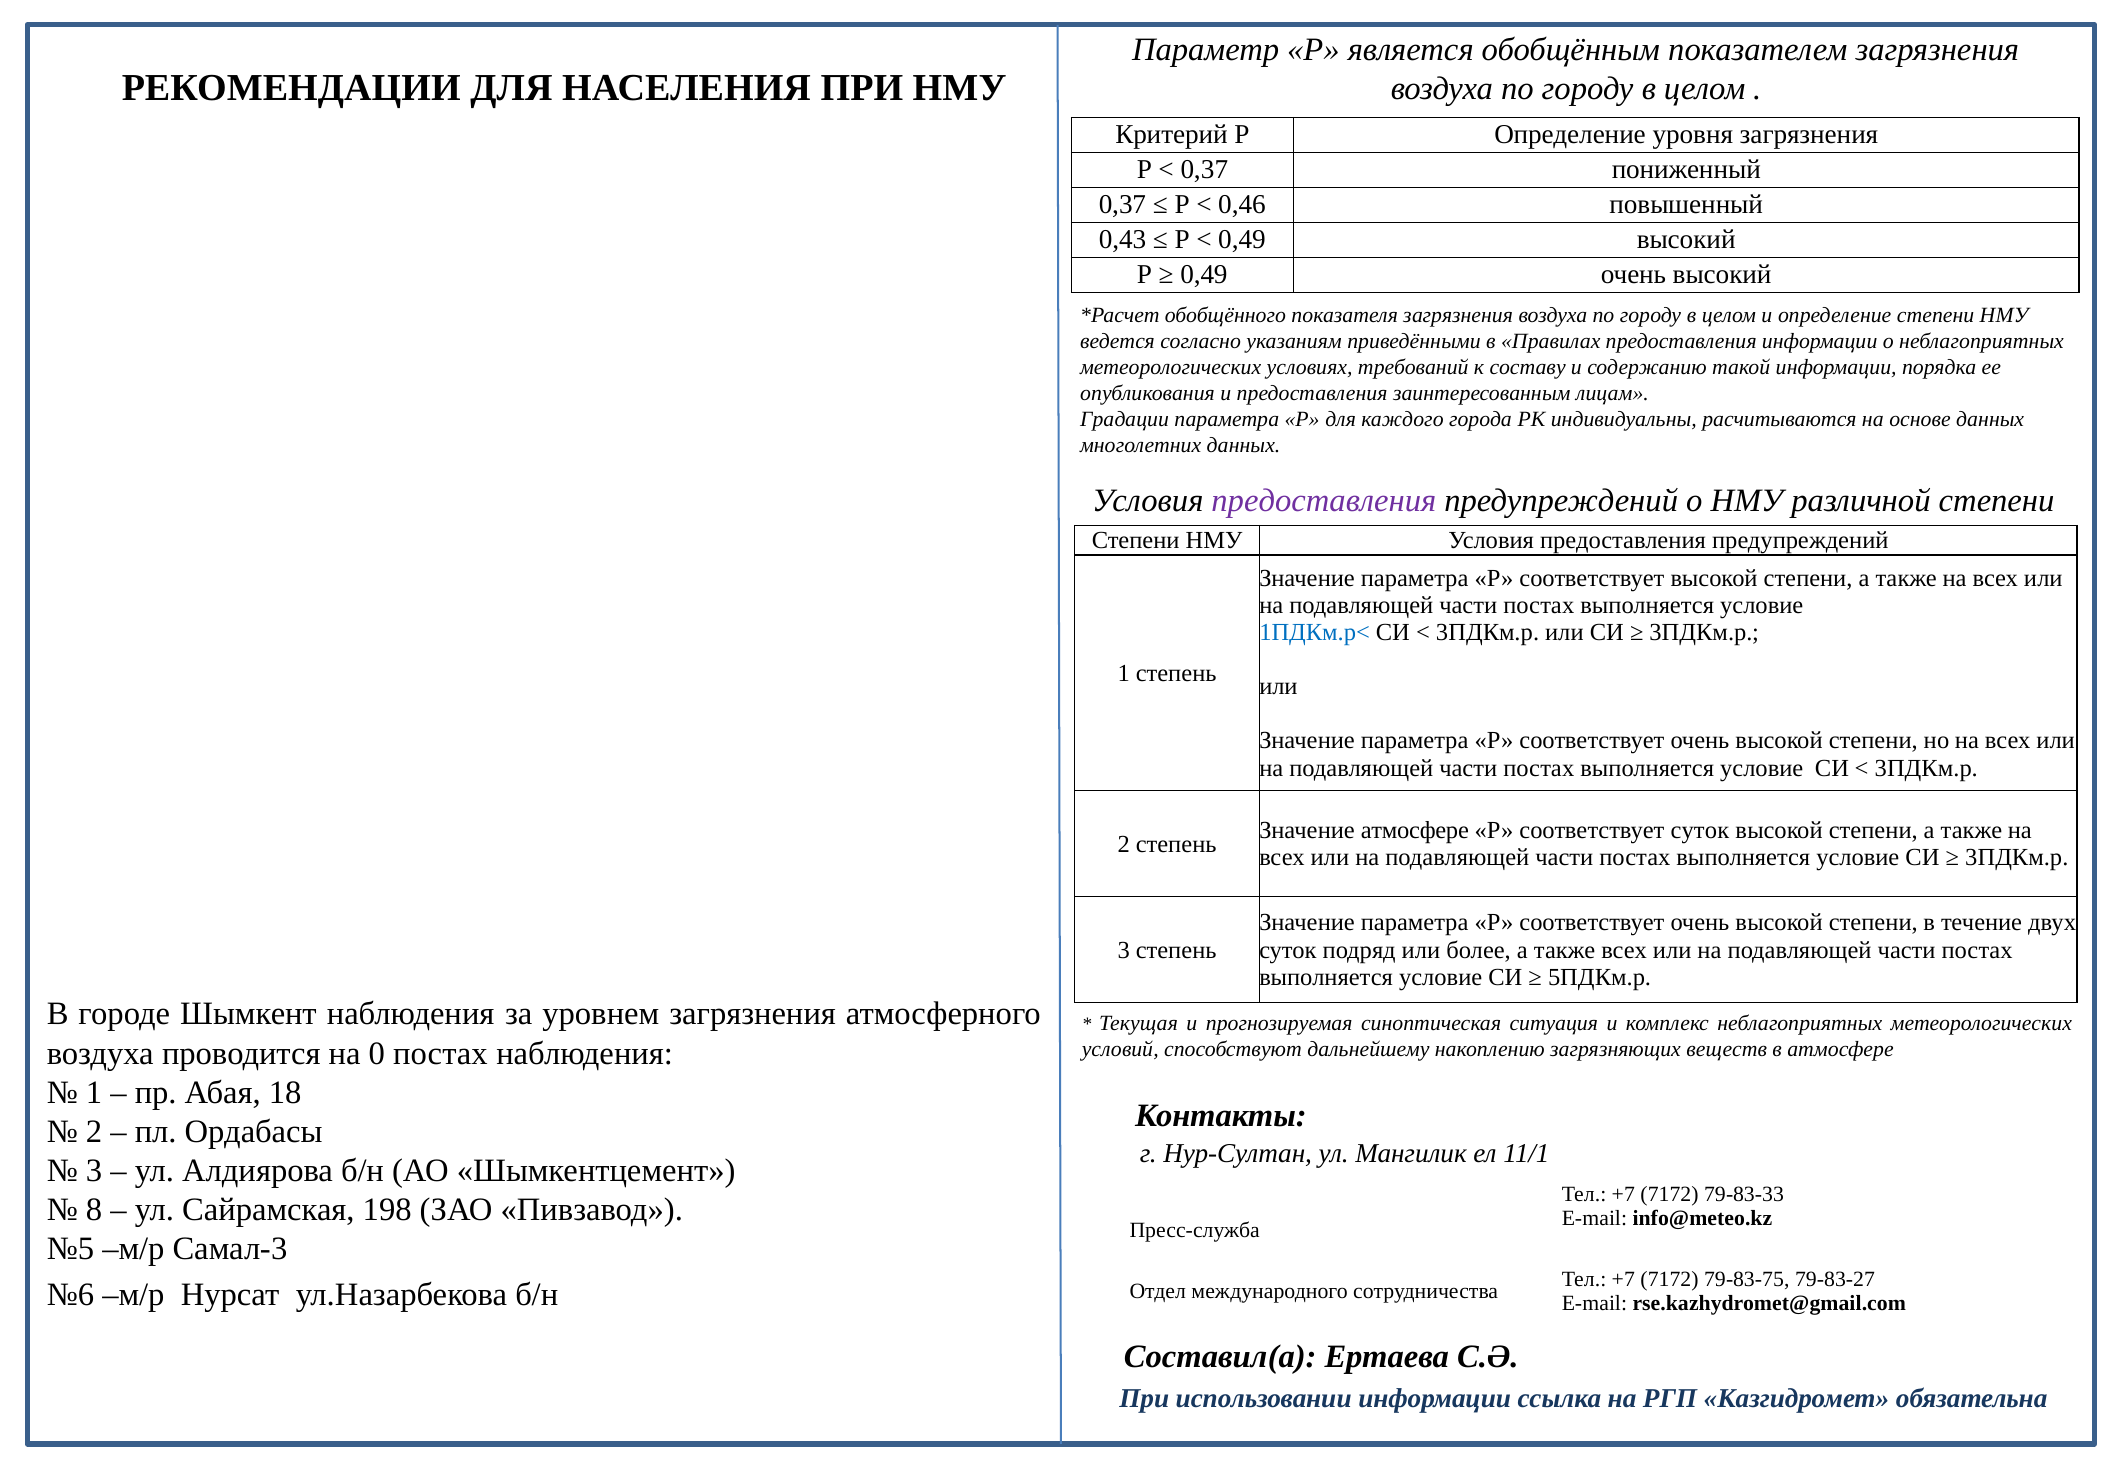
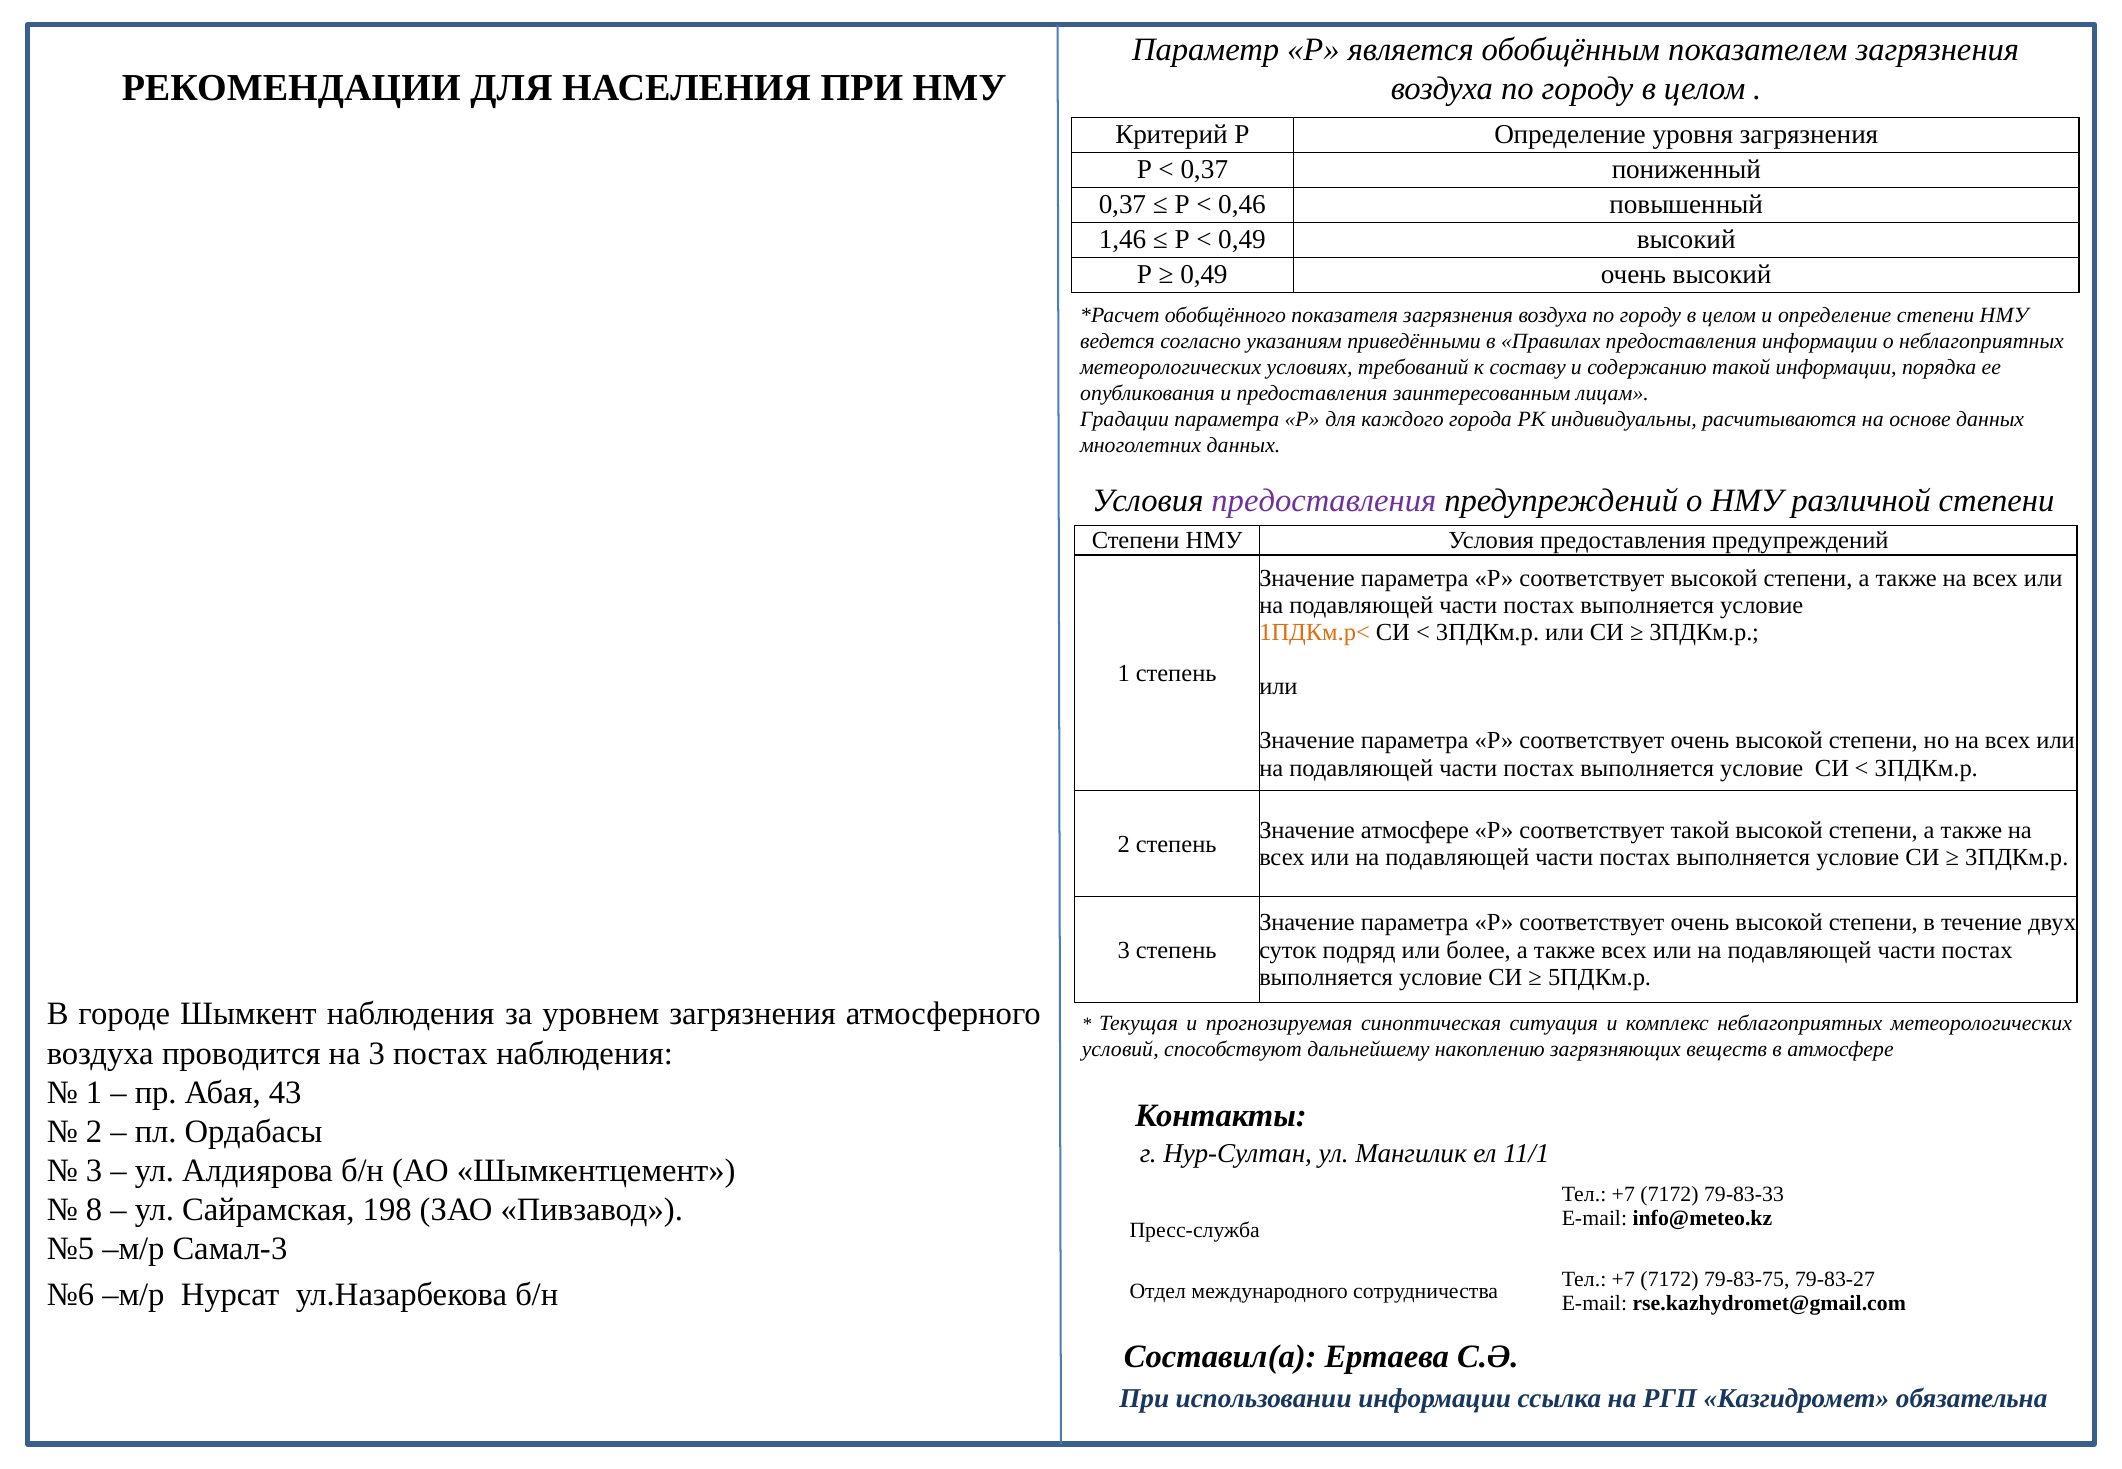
0,43: 0,43 -> 1,46 (1122, 240)
1ПДКм.р< colour: blue -> orange (1315, 632)
соответствует суток: суток -> такой (1700, 830)
на 0: 0 -> 3 (377, 1053)
18: 18 -> 43 (285, 1093)
